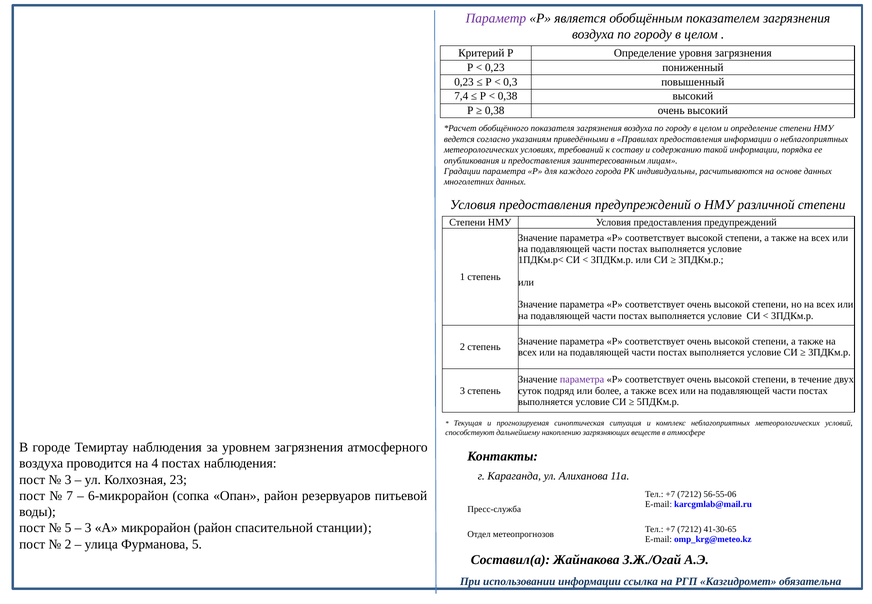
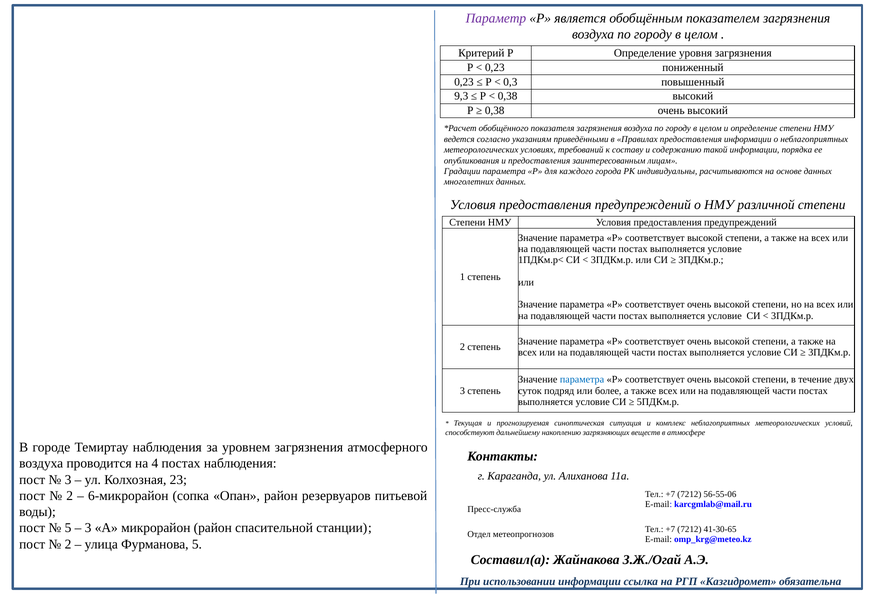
7,4: 7,4 -> 9,3 (461, 96)
параметра colour: purple -> blue (582, 379)
7: 7 -> 2 (70, 496)
